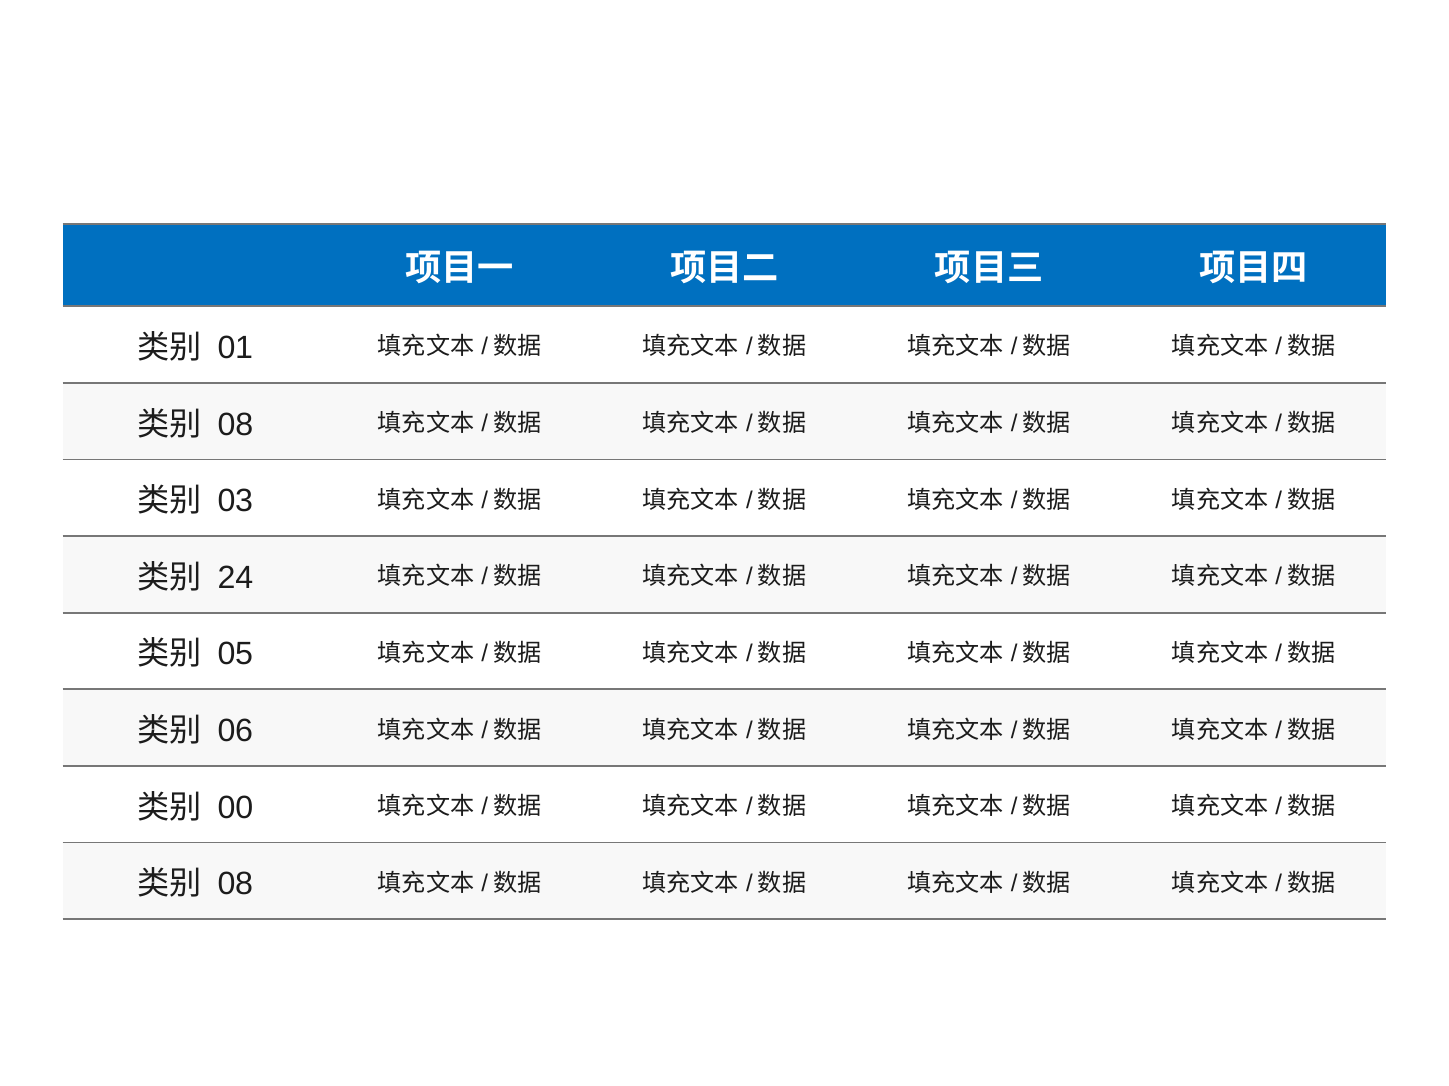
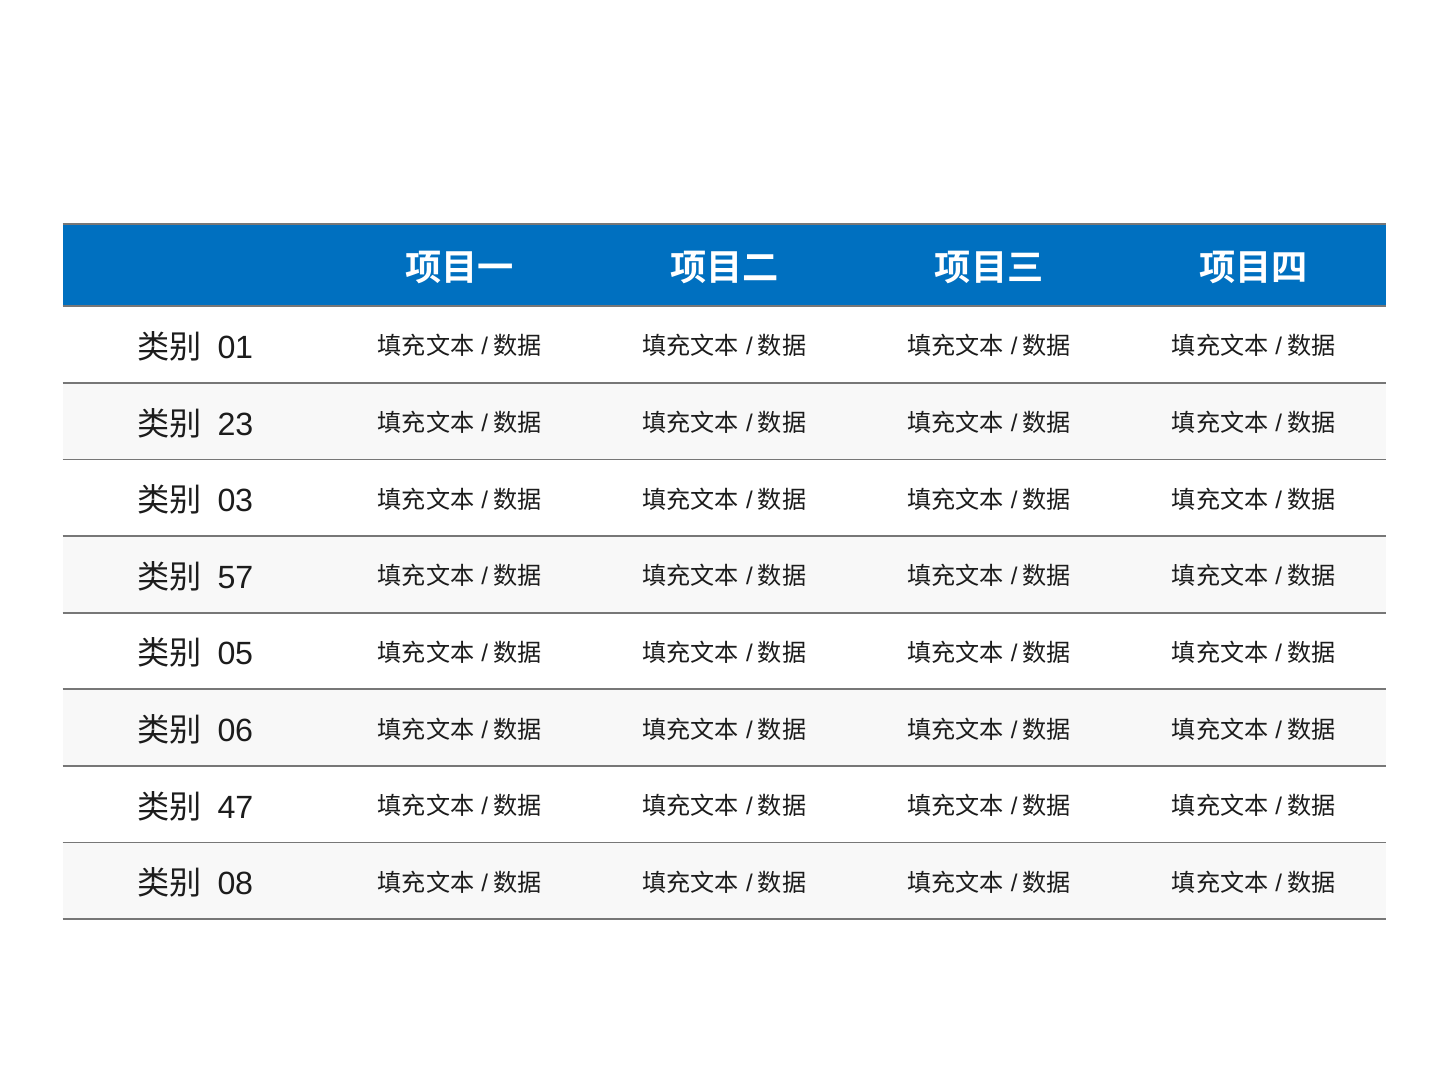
08: 08 -> 23 (235, 425)
24: 24 -> 57 (235, 578)
00: 00 -> 47 (235, 808)
